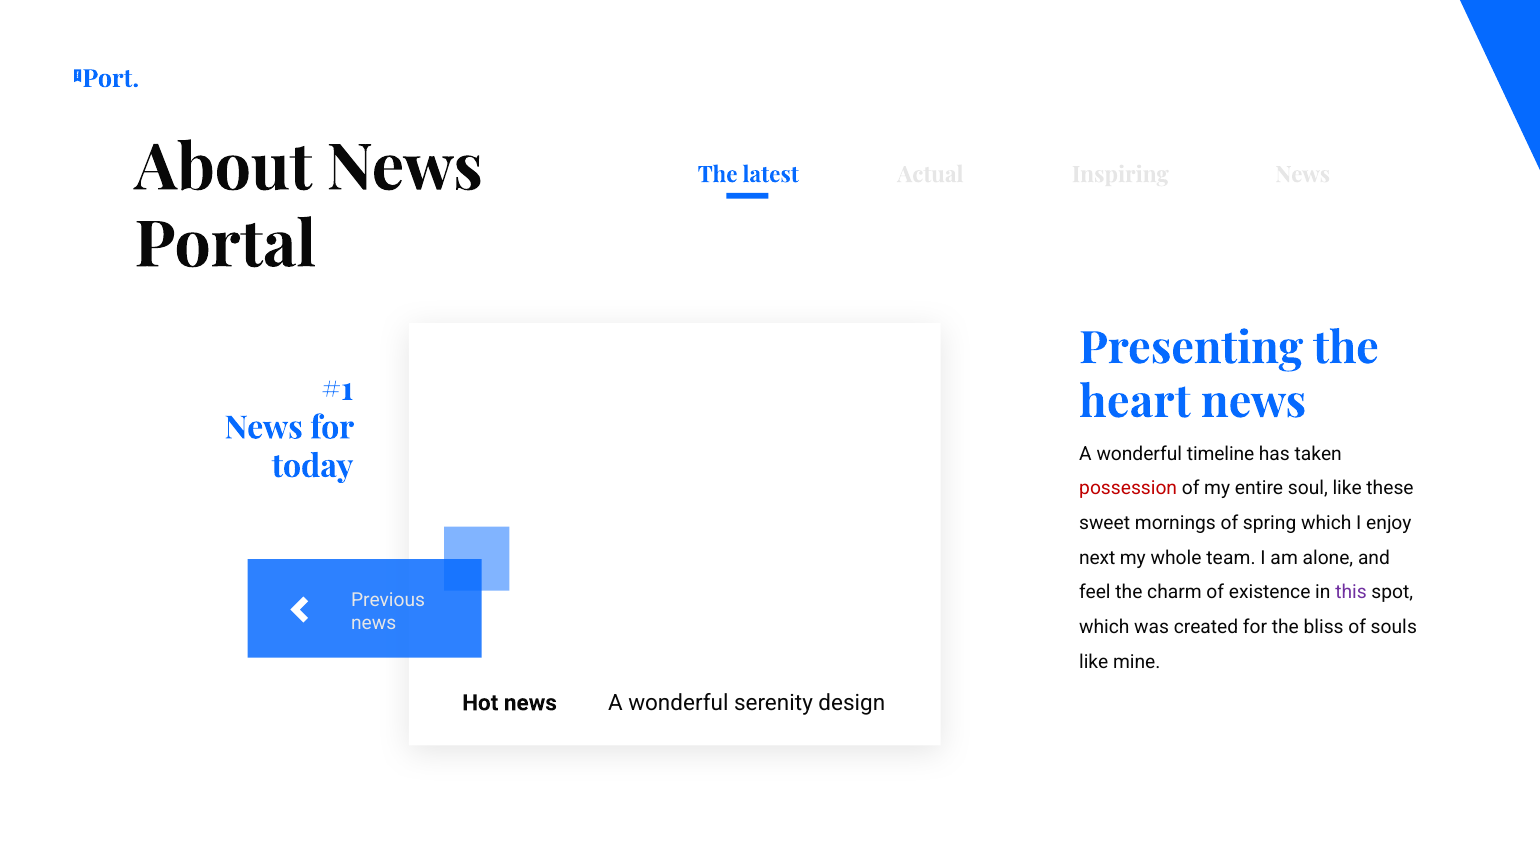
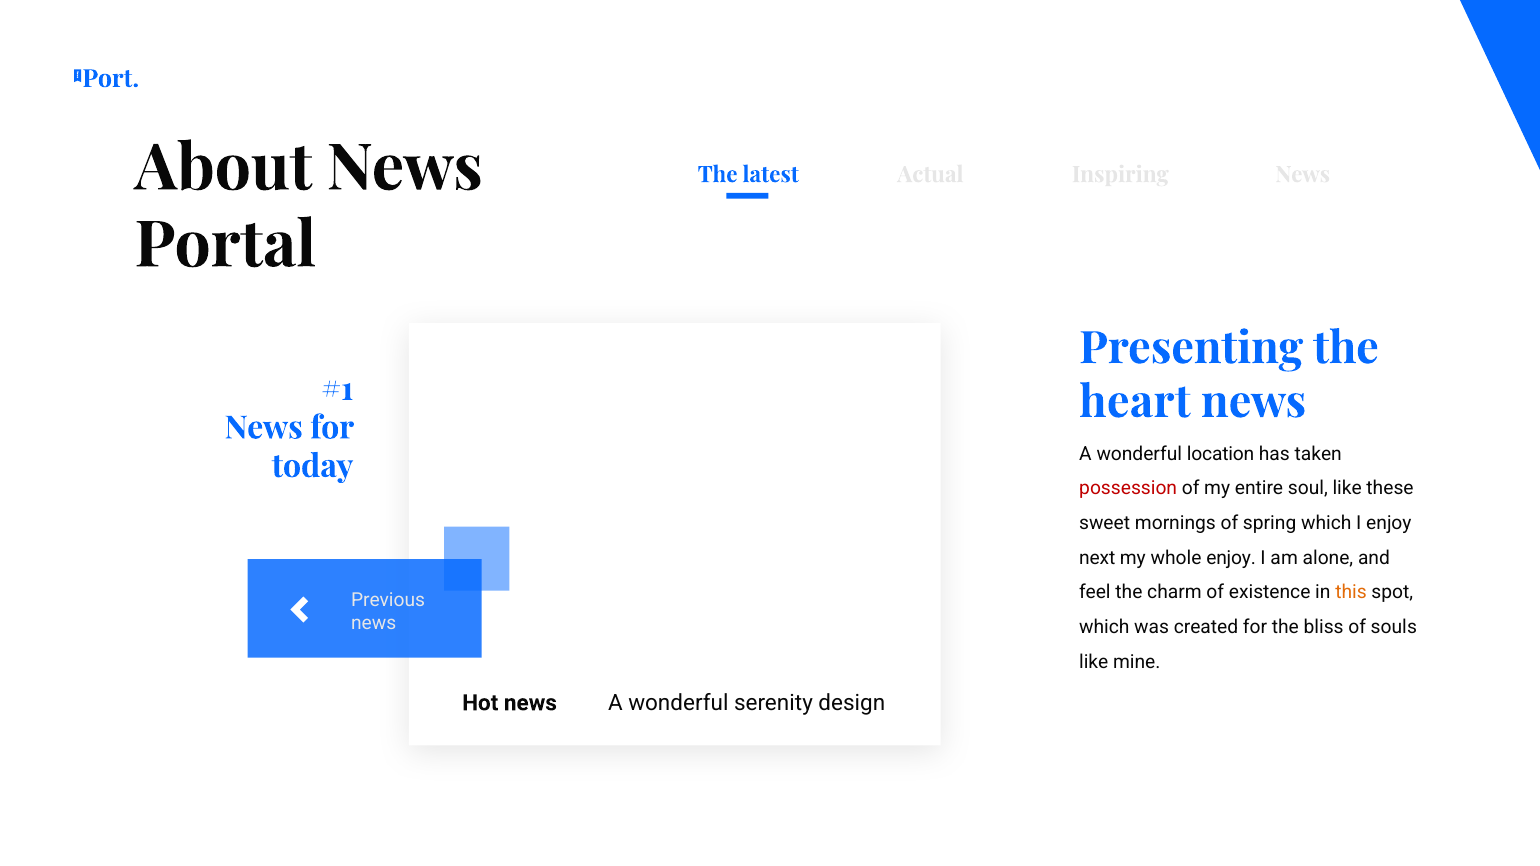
timeline: timeline -> location (1221, 454)
whole team: team -> enjoy (1231, 558)
this colour: purple -> orange (1351, 593)
